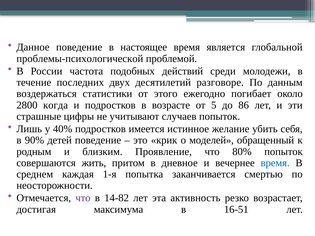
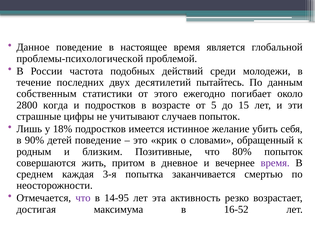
разговоре: разговоре -> пытайтесь (220, 83)
воздержаться: воздержаться -> собственным (46, 94)
86: 86 -> 15 (244, 105)
40%: 40% -> 18% (63, 129)
моделей: моделей -> словами (212, 140)
Проявление: Проявление -> Позитивные (164, 152)
время colour: blue -> purple (275, 163)
1-я: 1-я -> 3-я (110, 174)
14-82: 14-82 -> 14-95 (117, 198)
16-51: 16-51 -> 16-52 (236, 210)
